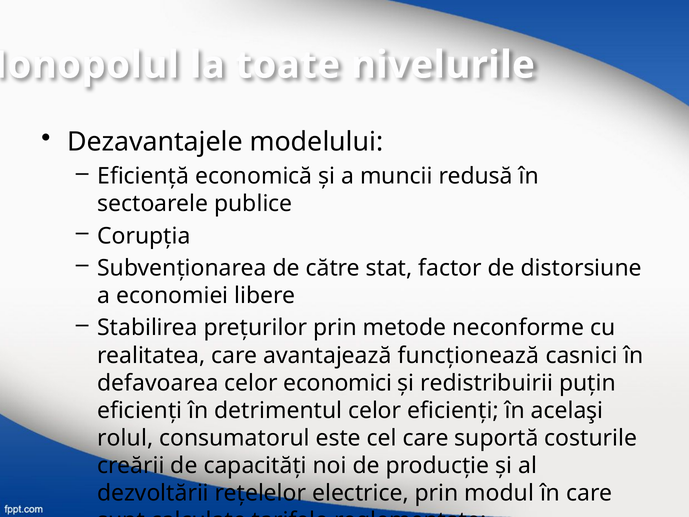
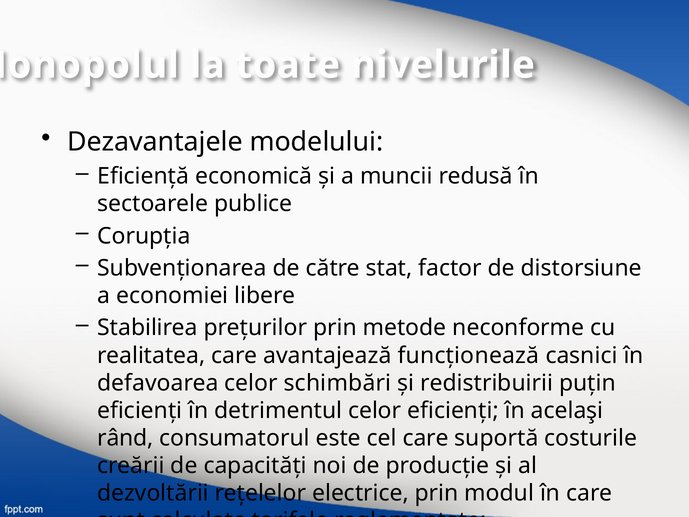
economici: economici -> schimbări (337, 383)
rolul: rolul -> rând (125, 438)
